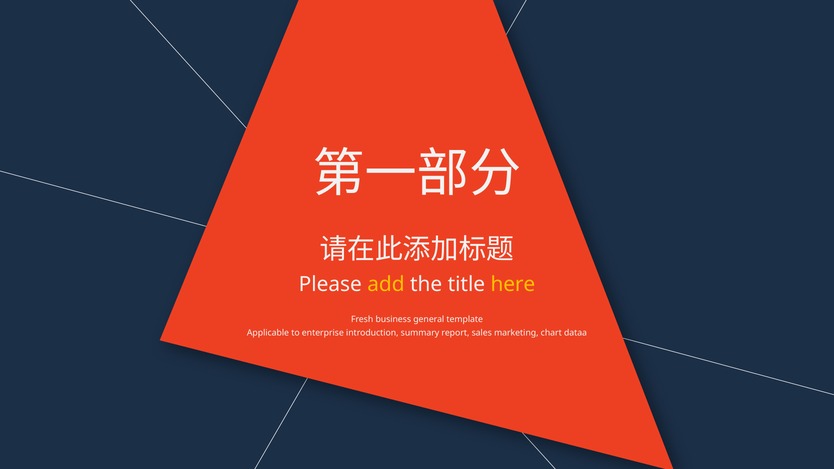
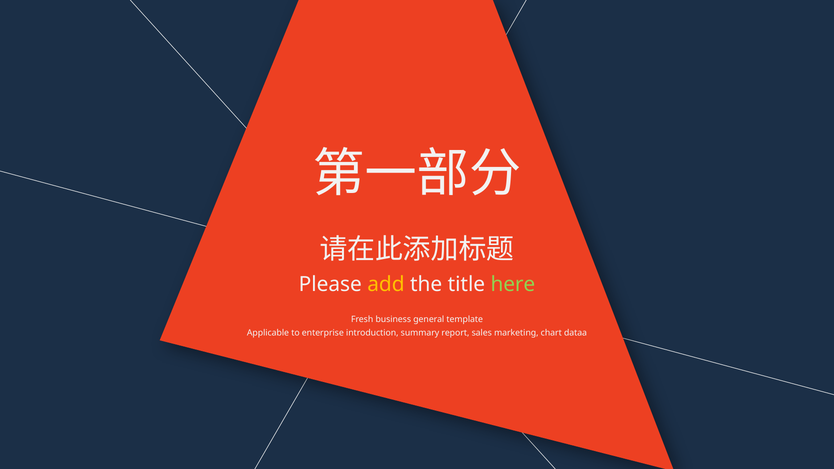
here colour: yellow -> light green (513, 284)
